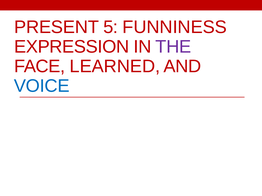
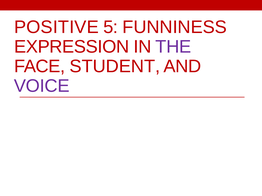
PRESENT: PRESENT -> POSITIVE (56, 27)
LEARNED: LEARNED -> STUDENT (115, 66)
VOICE colour: blue -> purple (42, 86)
